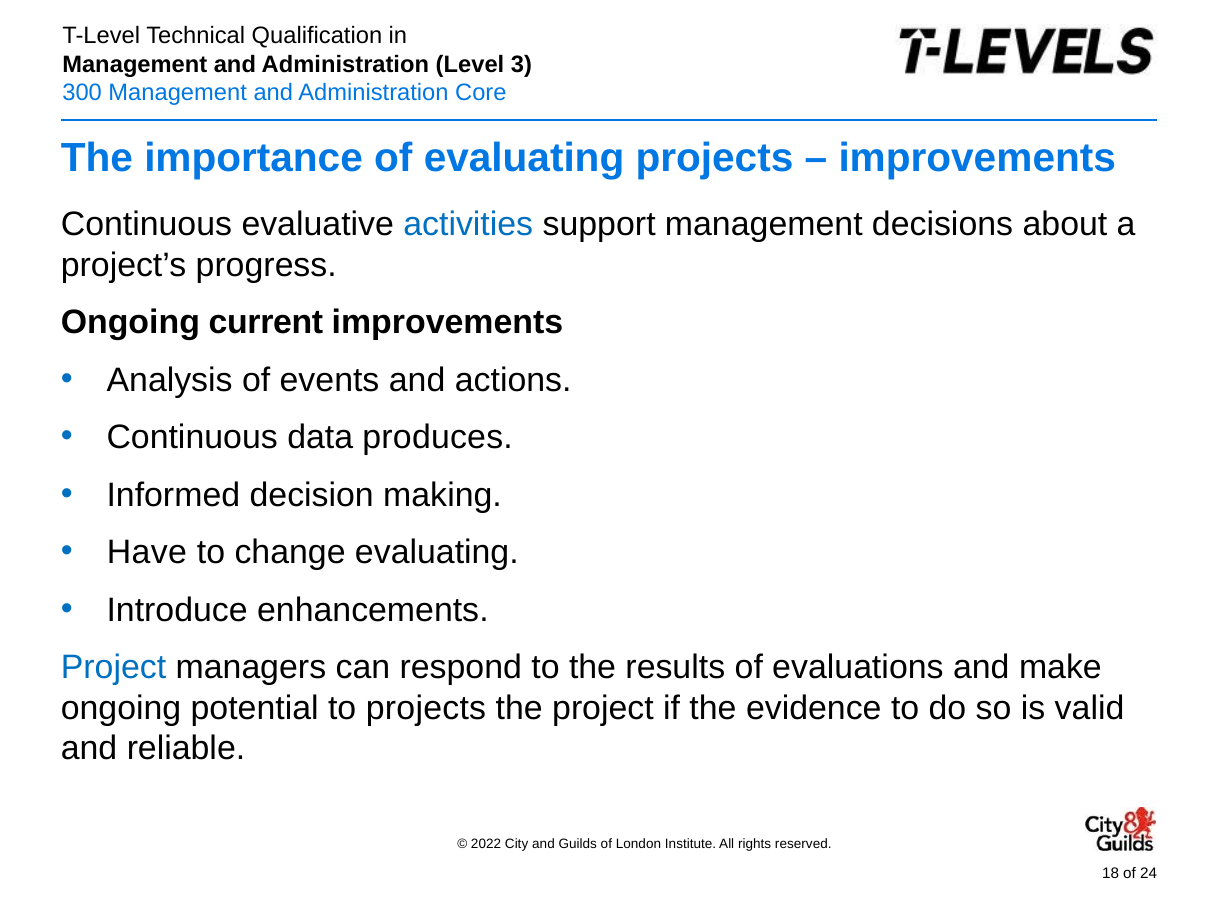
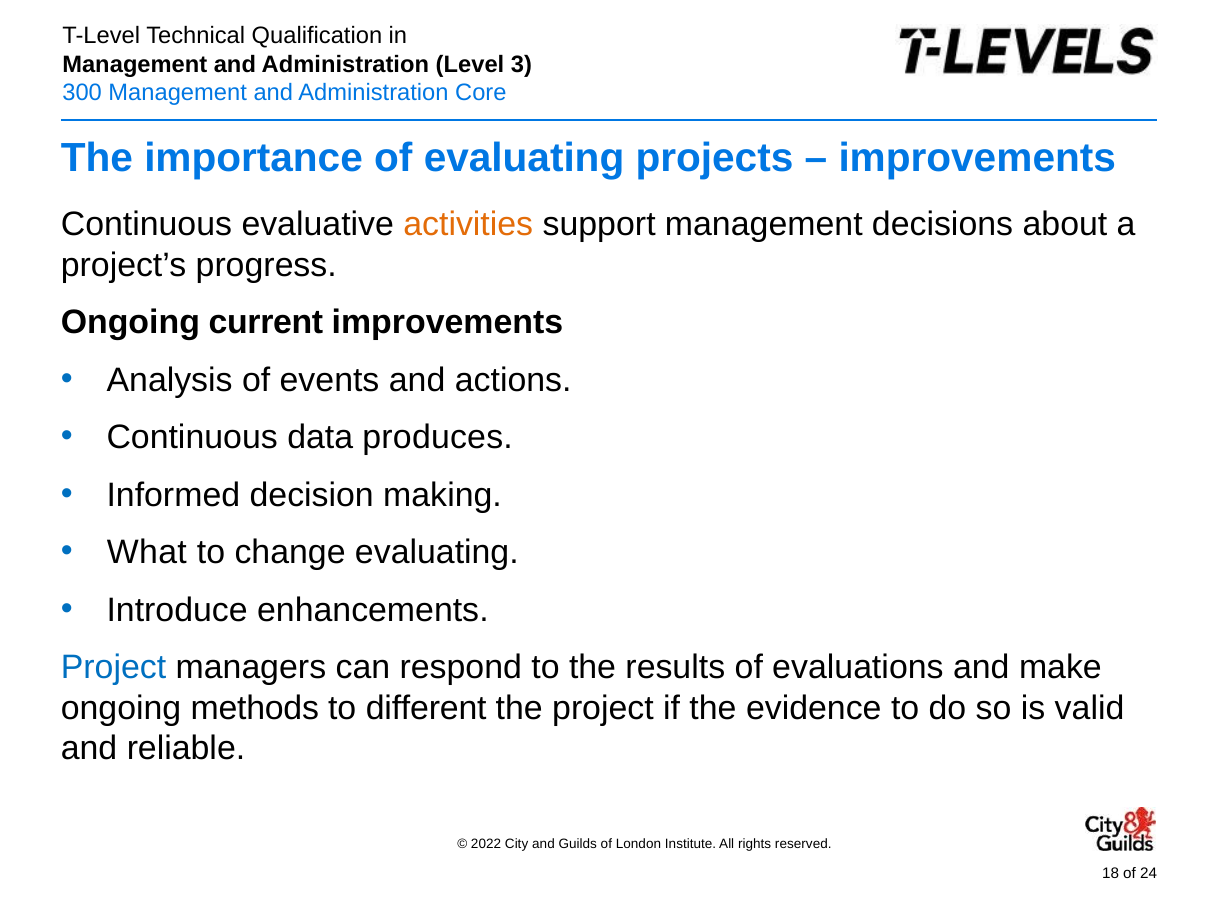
activities colour: blue -> orange (468, 224)
Have: Have -> What (147, 552)
potential: potential -> methods (255, 708)
to projects: projects -> different (426, 708)
